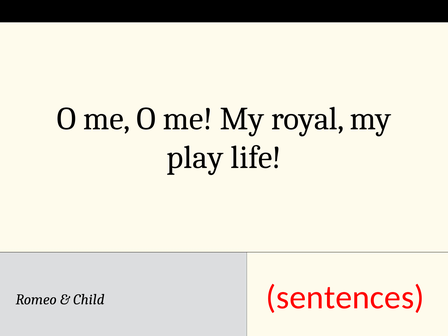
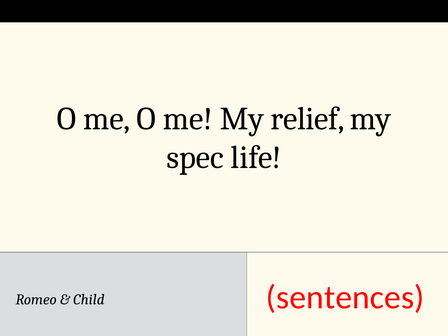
royal: royal -> relief (308, 119)
play: play -> spec (195, 158)
